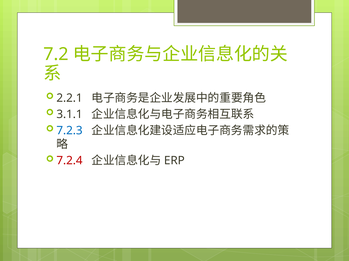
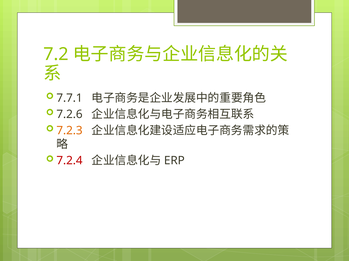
2.2.1: 2.2.1 -> 7.7.1 (69, 98)
3.1.1: 3.1.1 -> 7.2.6 (69, 115)
7.2.3 colour: blue -> orange (69, 131)
